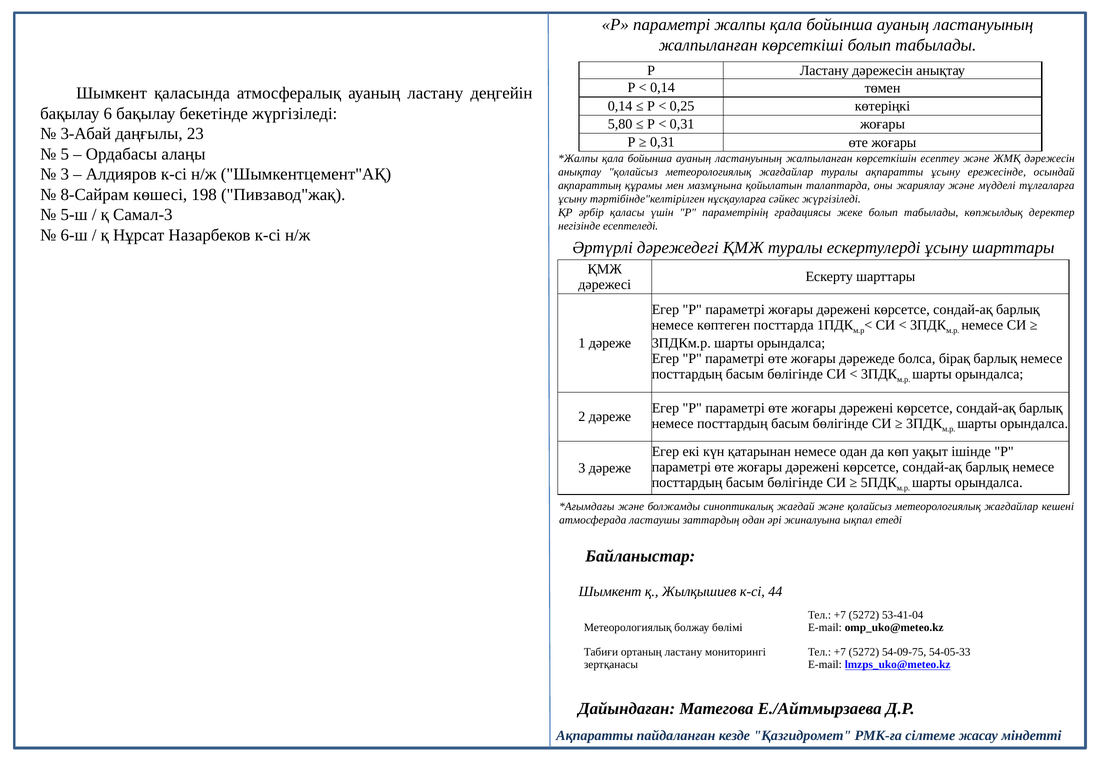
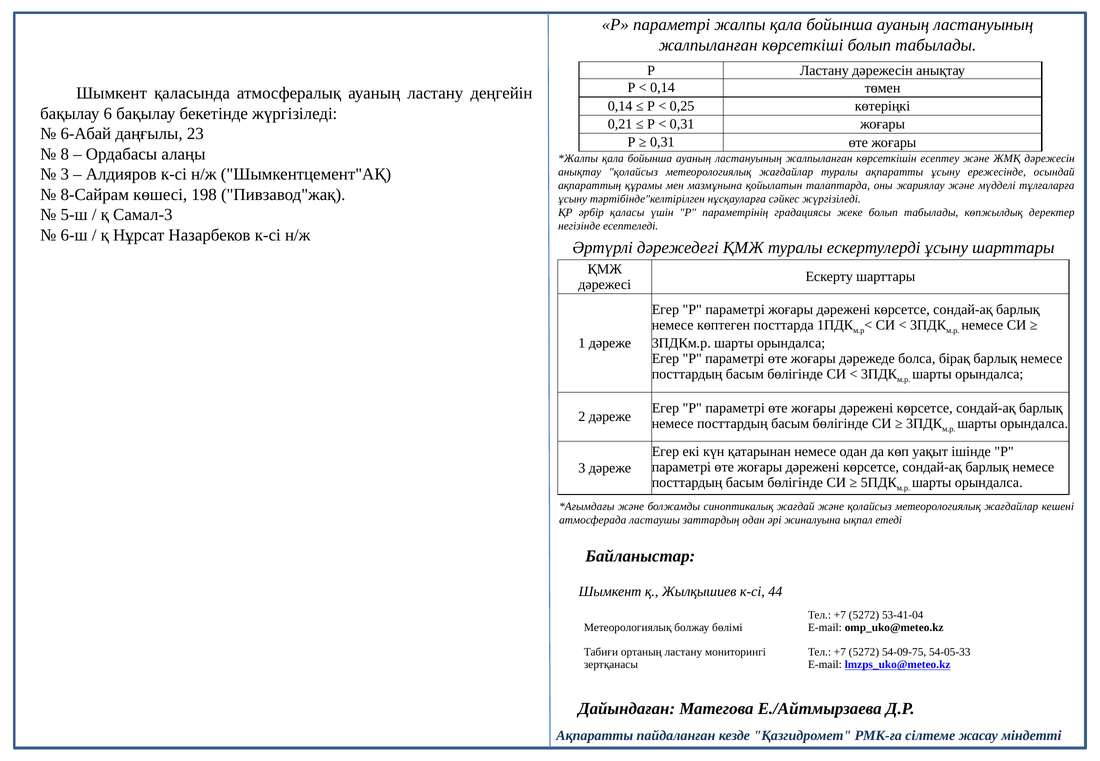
5,80: 5,80 -> 0,21 (620, 124)
3-Абай: 3-Абай -> 6-Абай (86, 134)
5: 5 -> 8 (65, 154)
